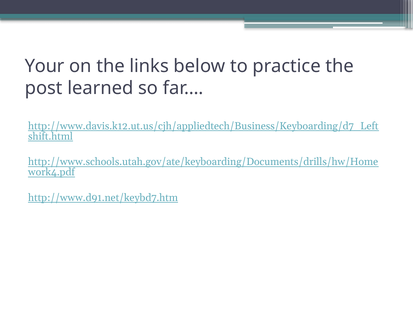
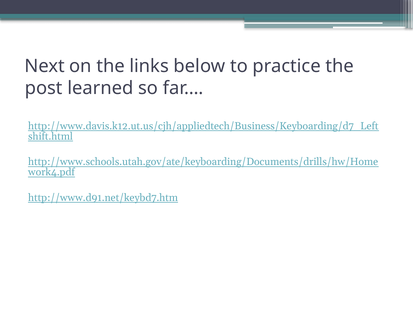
Your: Your -> Next (45, 66)
